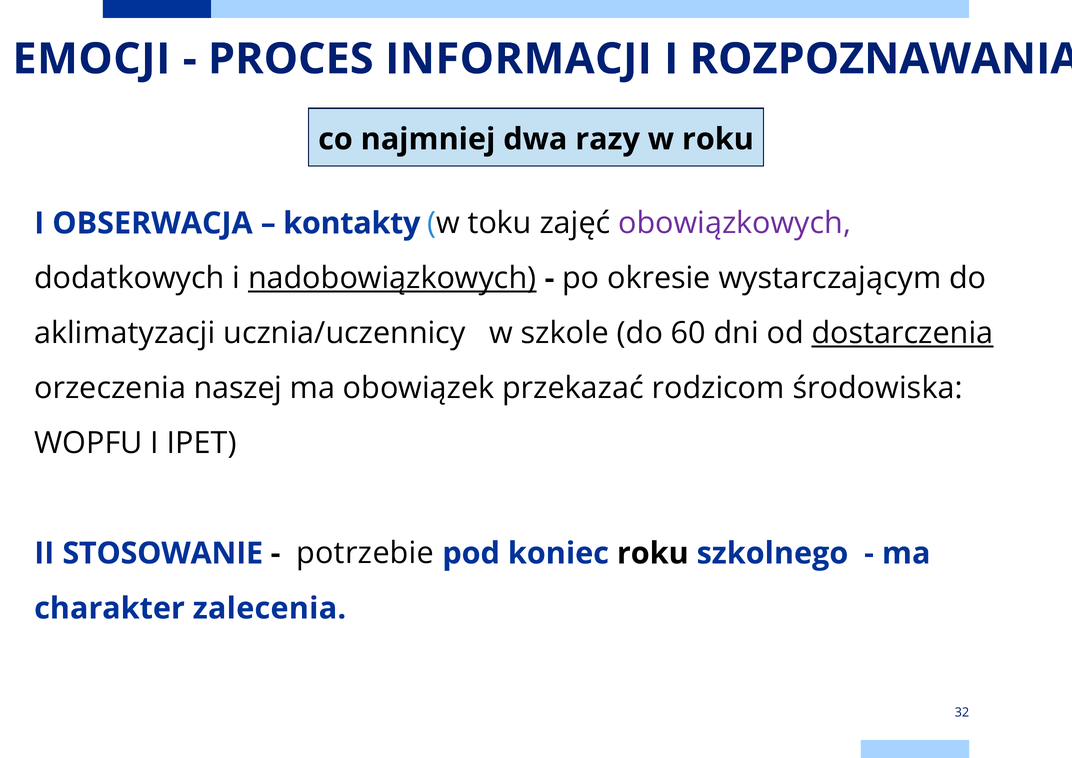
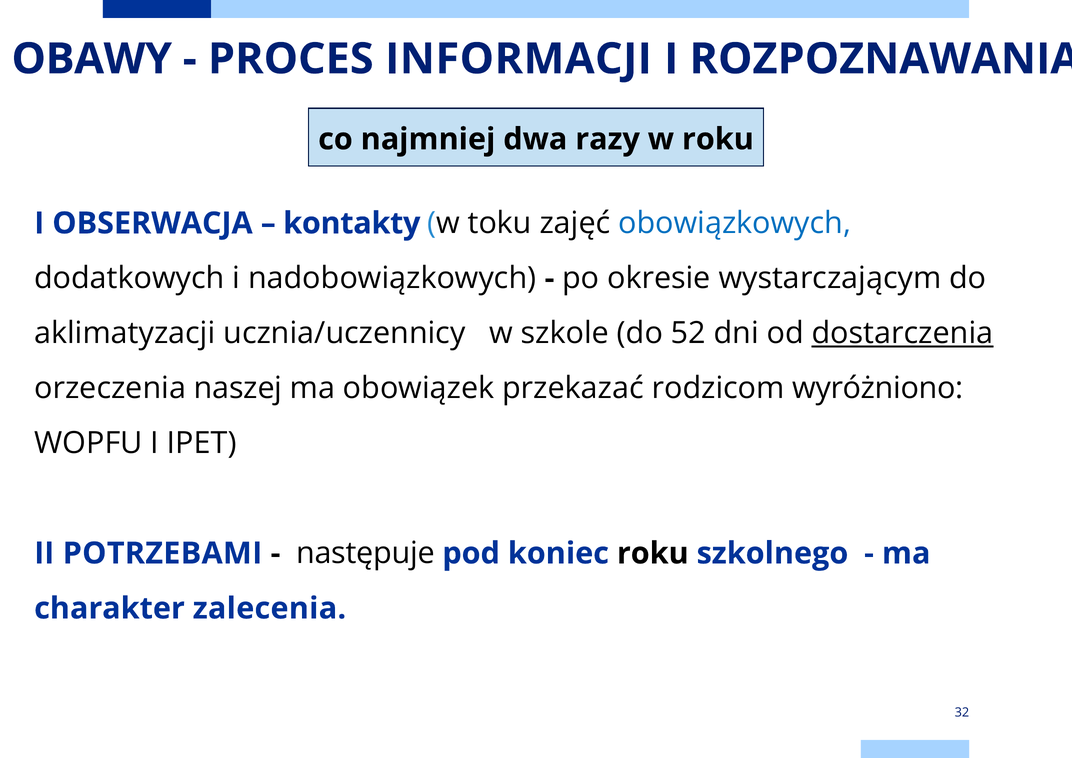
EMOCJI: EMOCJI -> OBAWY (92, 59)
obowiązkowych colour: purple -> blue (735, 223)
nadobowiązkowych underline: present -> none (392, 278)
60: 60 -> 52 (688, 333)
środowiska: środowiska -> wyróżniono (878, 388)
STOSOWANIE: STOSOWANIE -> POTRZEBAMI (162, 553)
potrzebie: potrzebie -> następuje (365, 553)
